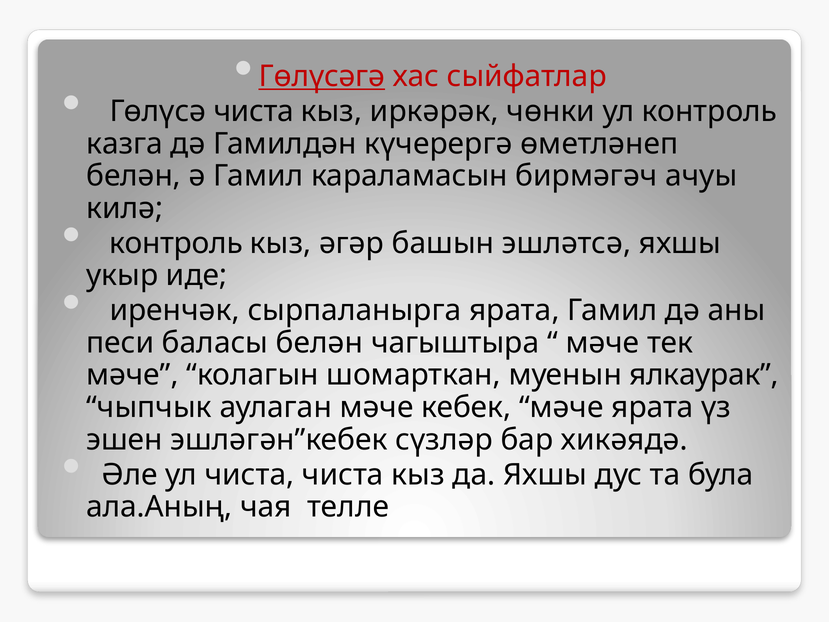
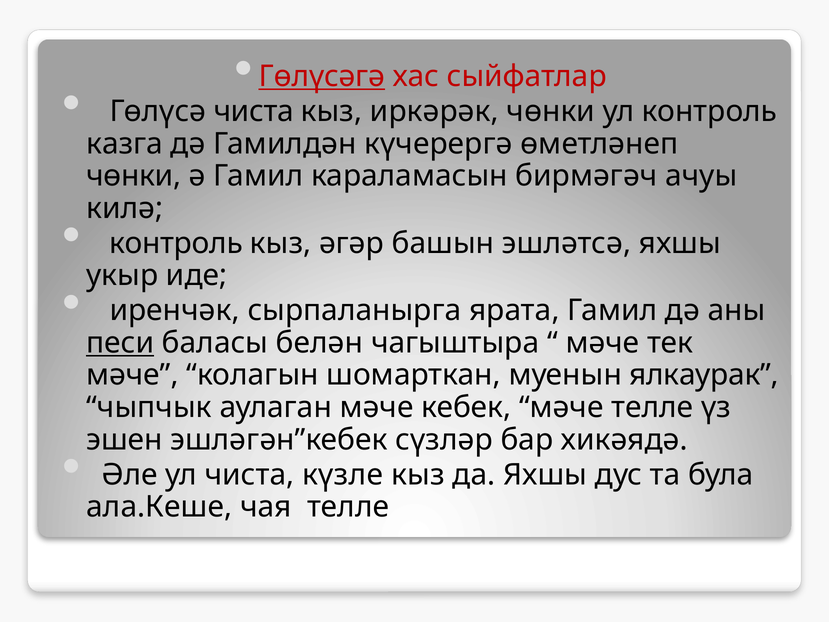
белән: белән -> чөнки (134, 176)
песи underline: none -> present (120, 343)
мәче ярата: ярата -> телле (652, 407)
чиста чиста: чиста -> күзле (343, 474)
ала.Аның: ала.Аның -> ала.Кеше (159, 507)
